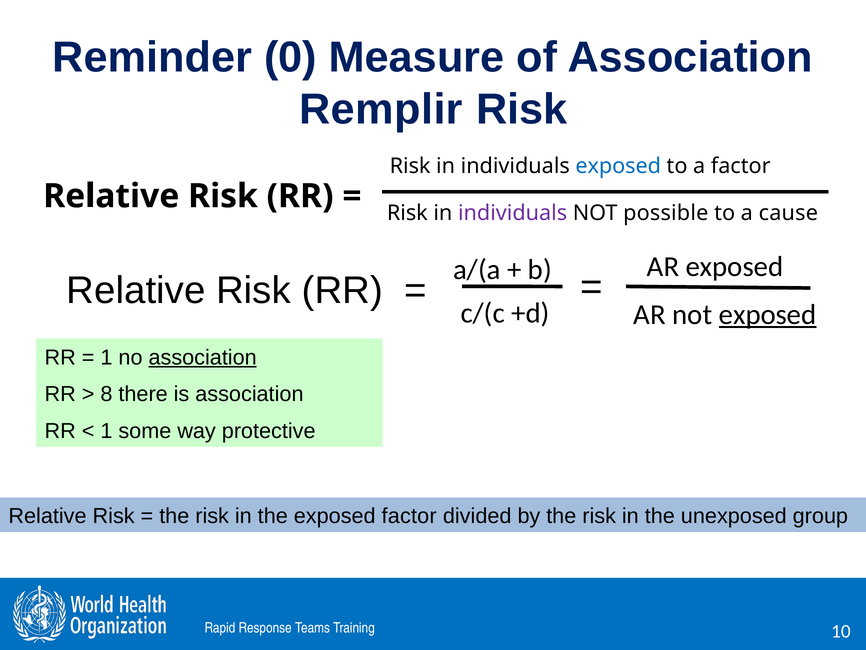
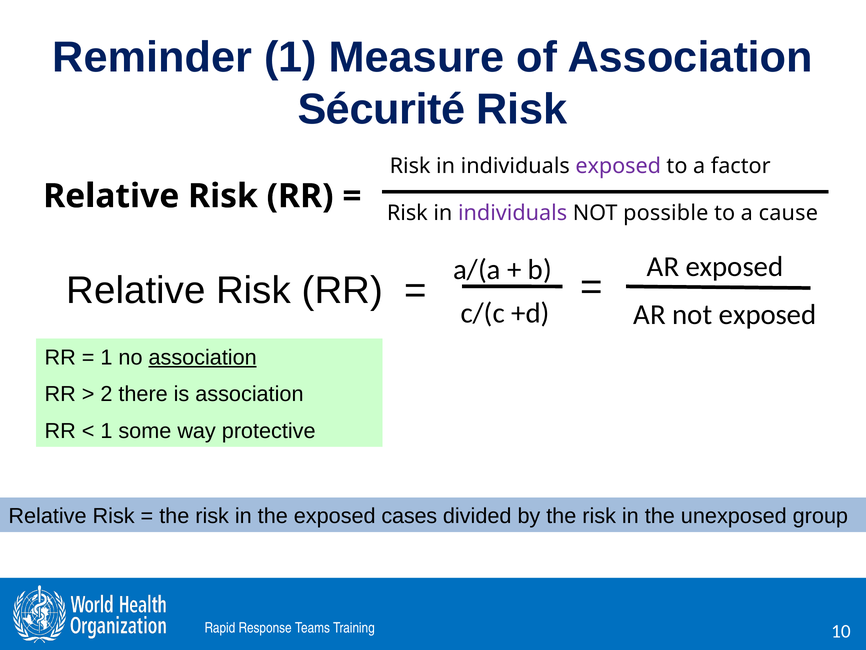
Reminder 0: 0 -> 1 (290, 57)
Remplir: Remplir -> Sécurité (381, 109)
exposed colour: blue -> purple (618, 166)
exposed underline: present -> none (768, 314)
8: 8 -> 2 (106, 394)
exposed factor: factor -> cases (409, 516)
